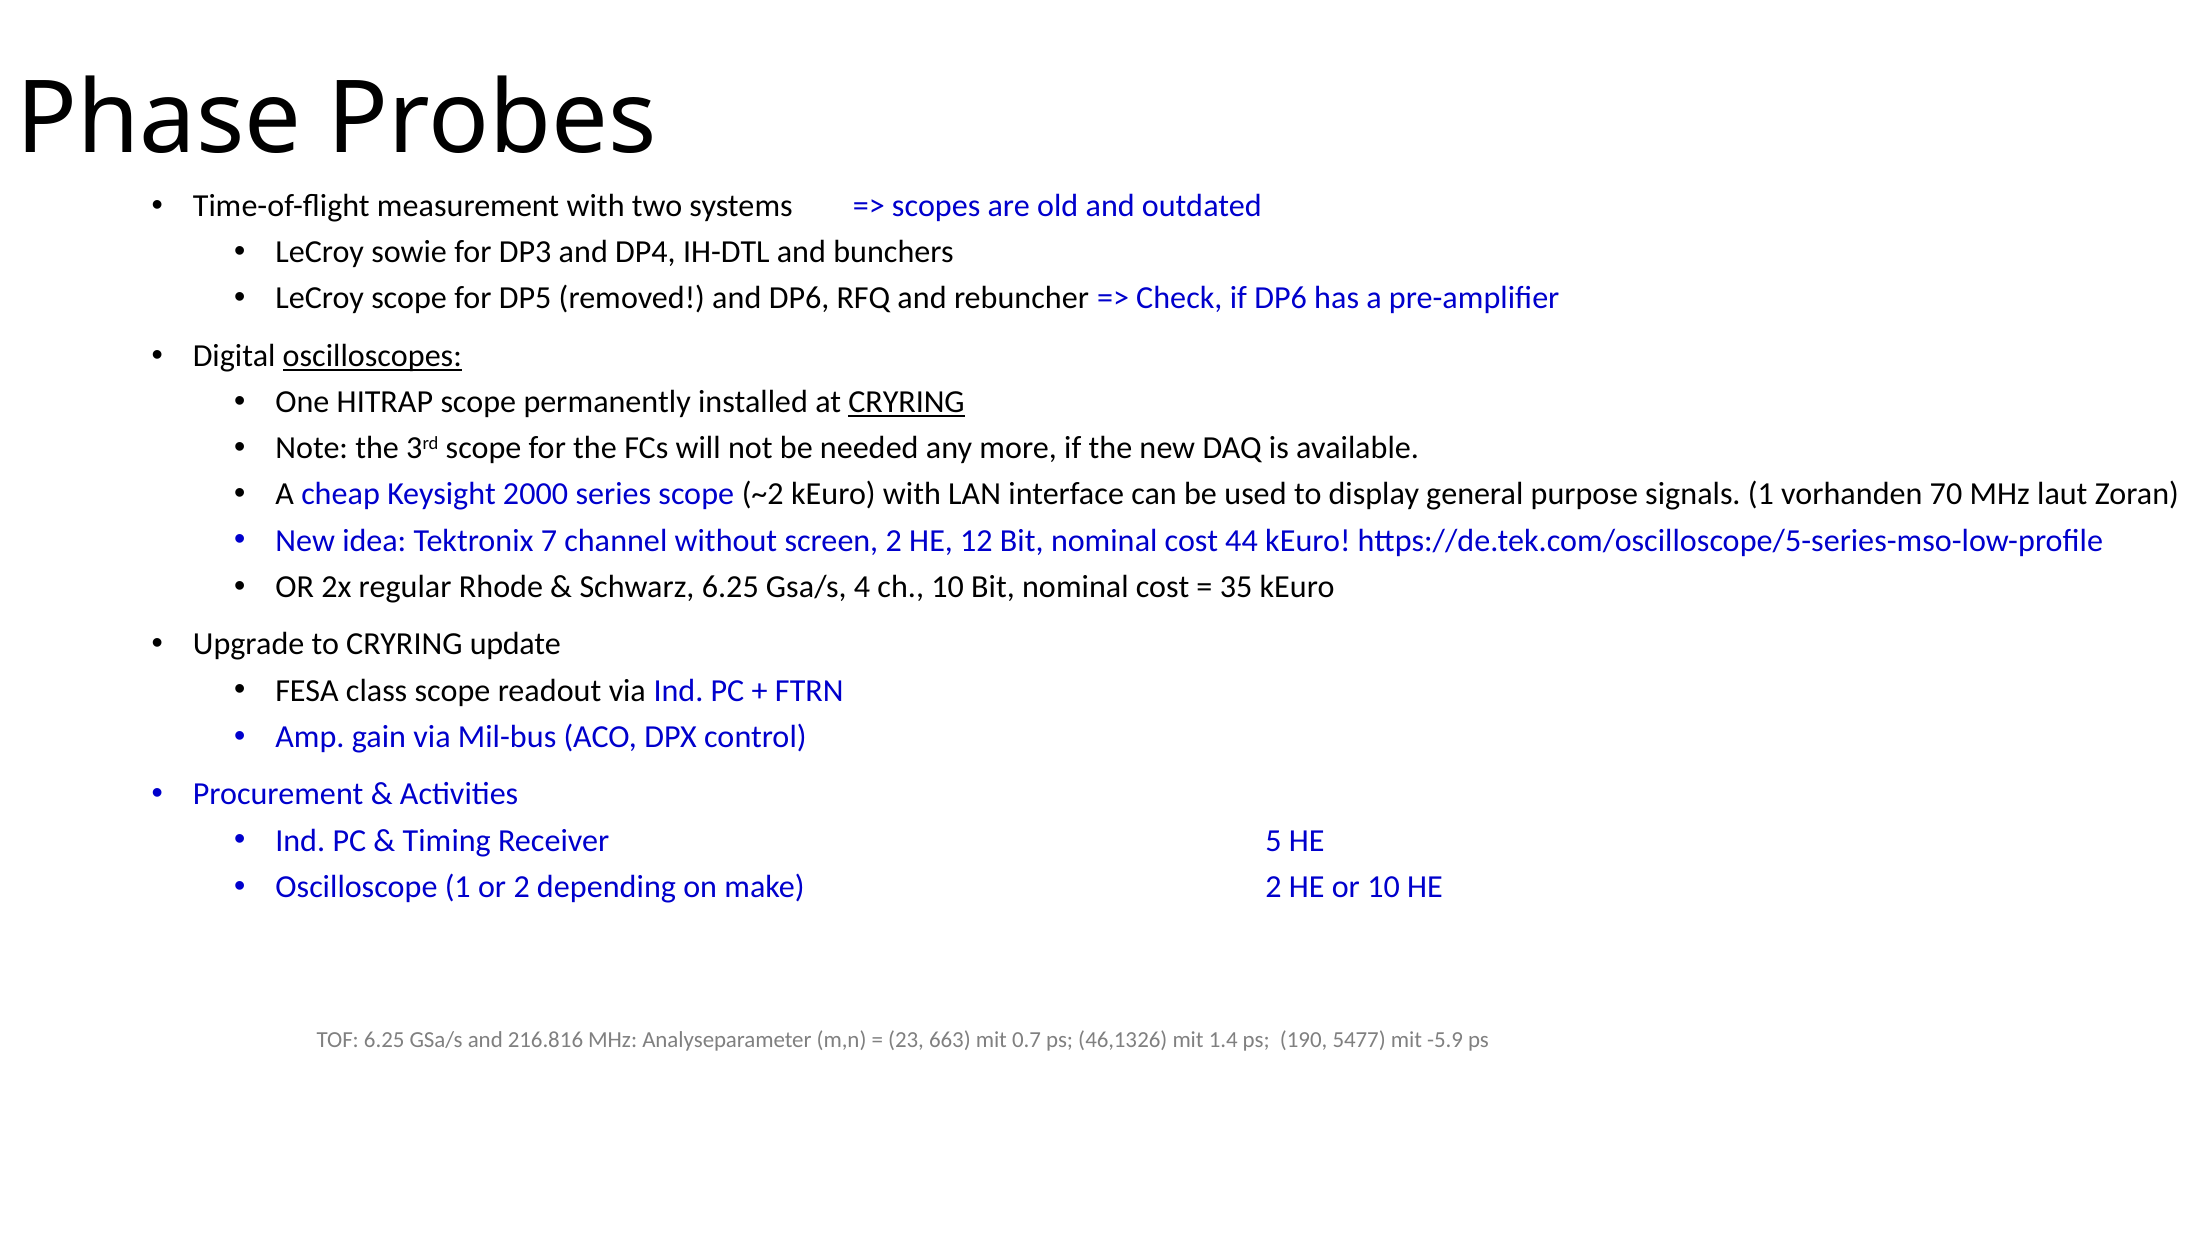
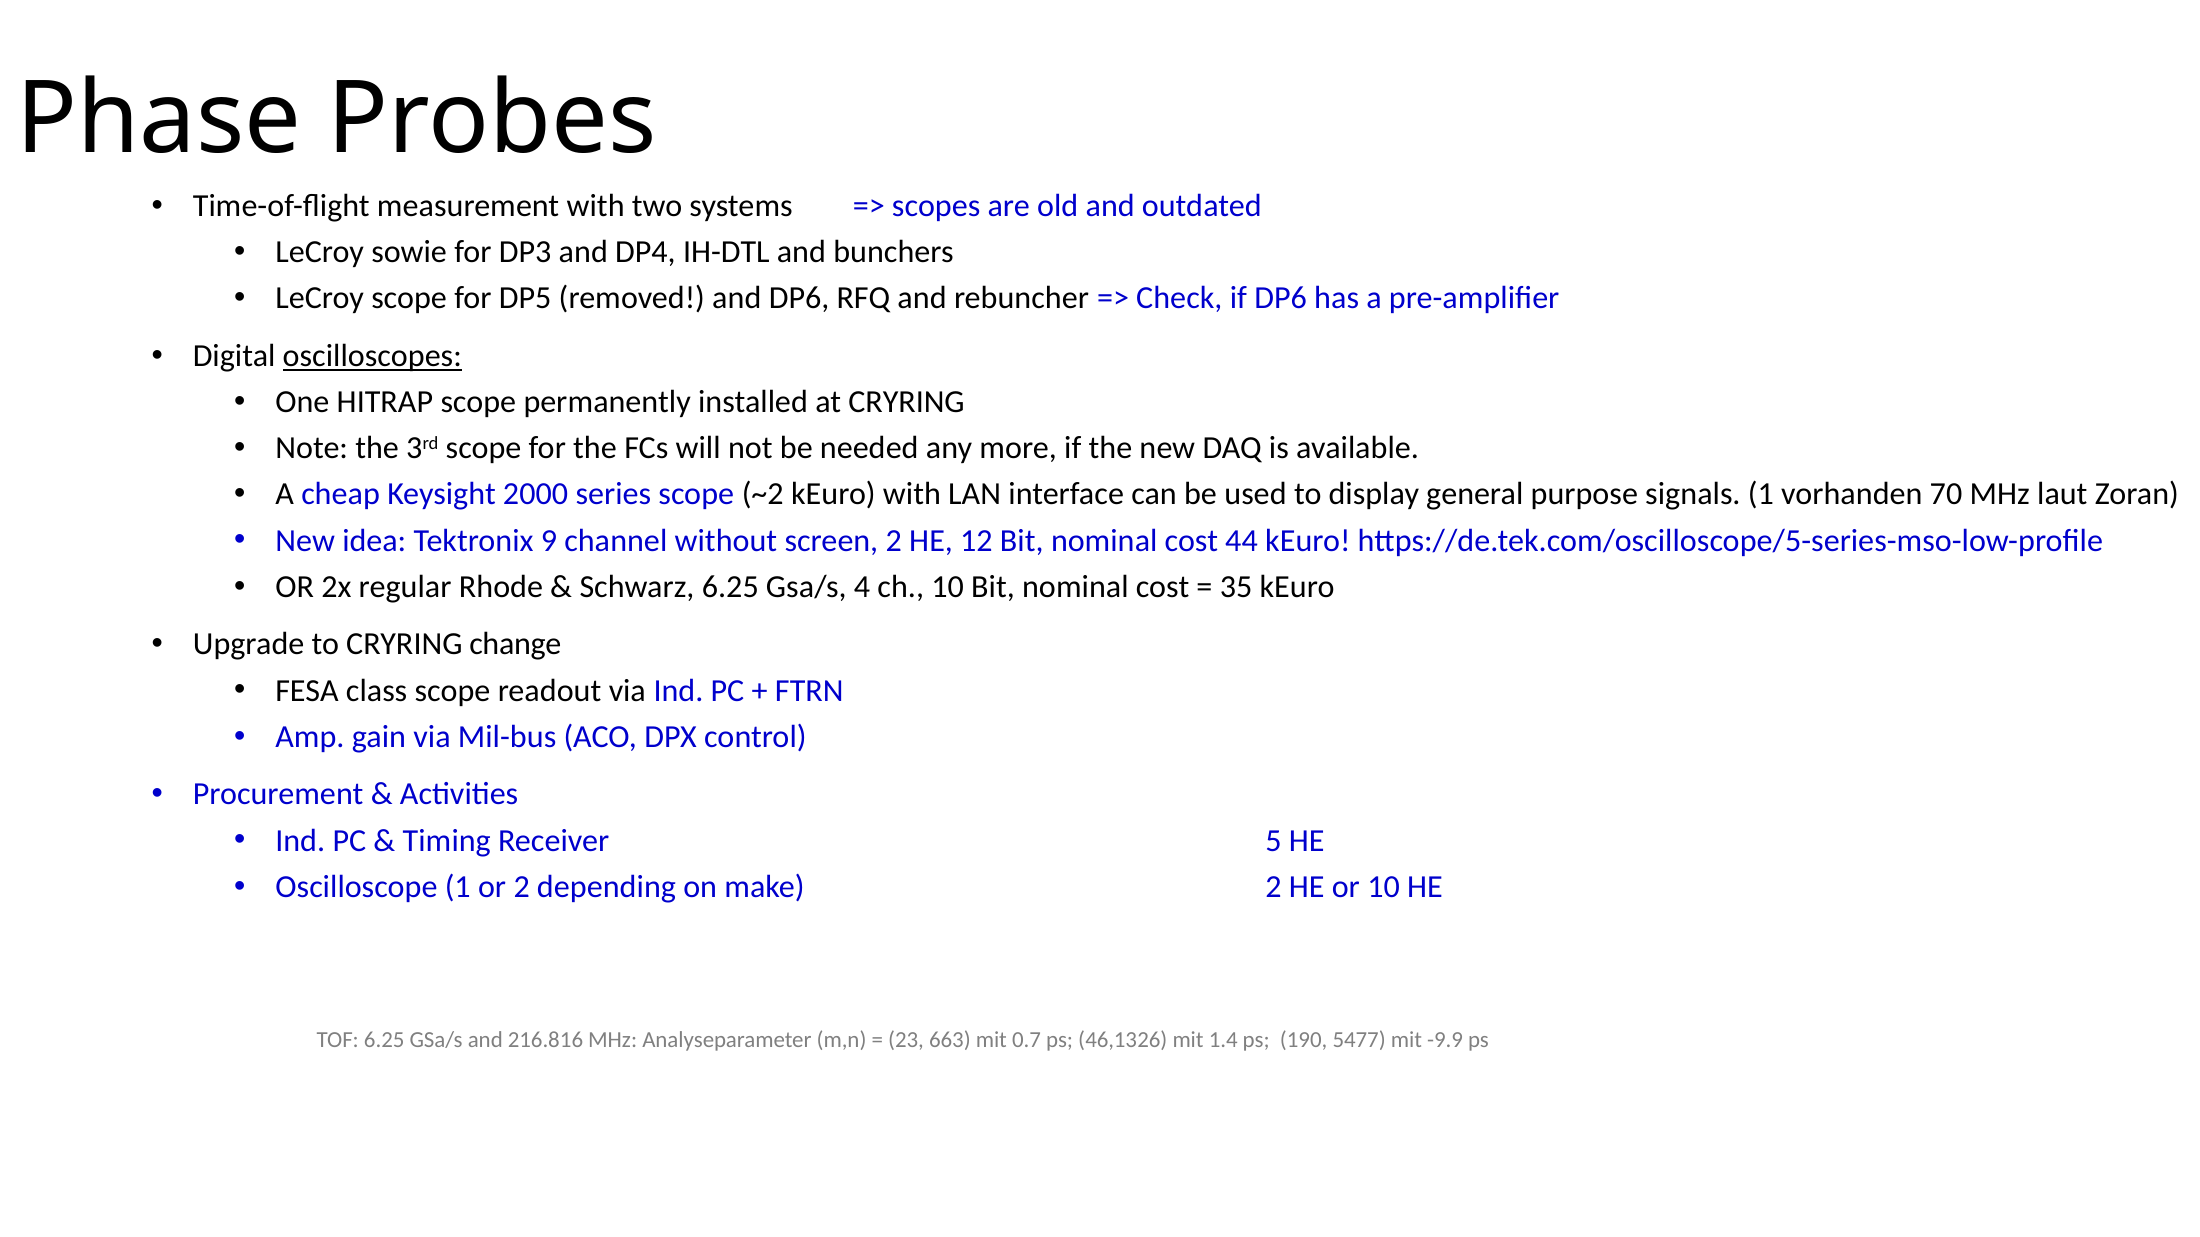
CRYRING underline: present -> none (907, 402)
7: 7 -> 9 (549, 541)
update: update -> change (515, 645)
-5.9: -5.9 -> -9.9 (1445, 1040)
